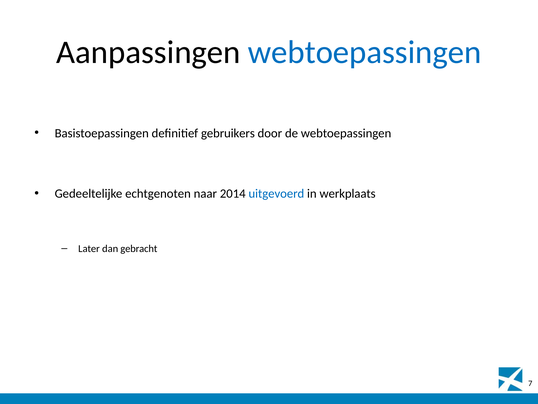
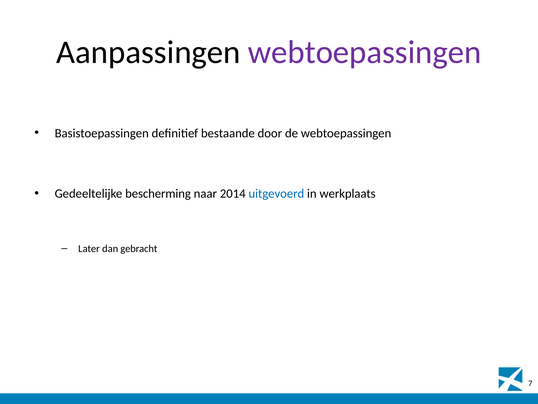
webtoepassingen colour: blue -> purple (365, 52)
gebruikers: gebruikers -> bestaande (228, 133)
echtgenoten: echtgenoten -> bescherming (158, 193)
